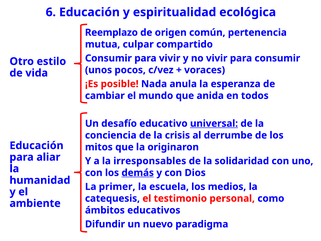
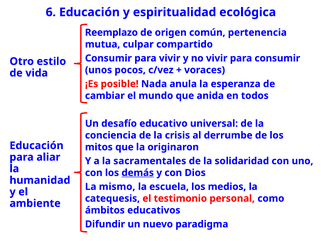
universal underline: present -> none (214, 123)
irresponsables: irresponsables -> sacramentales (150, 161)
primer: primer -> mismo (117, 186)
